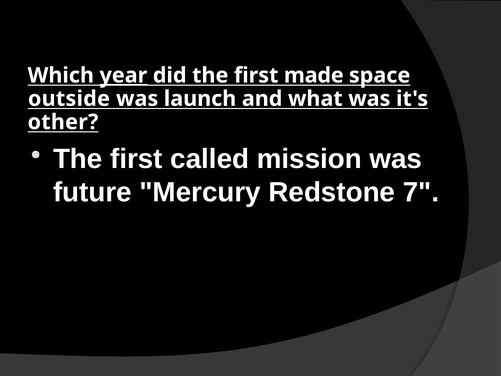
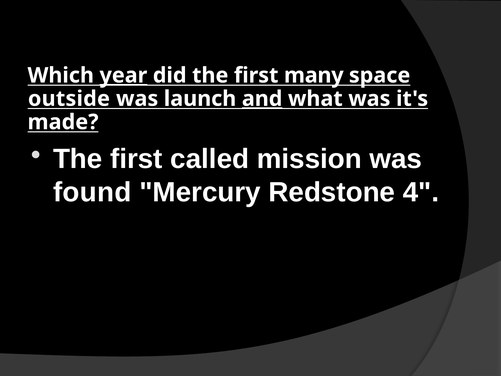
made: made -> many (314, 75)
and underline: none -> present (262, 99)
other: other -> made (63, 122)
future: future -> found (92, 192)
7: 7 -> 4 (421, 192)
